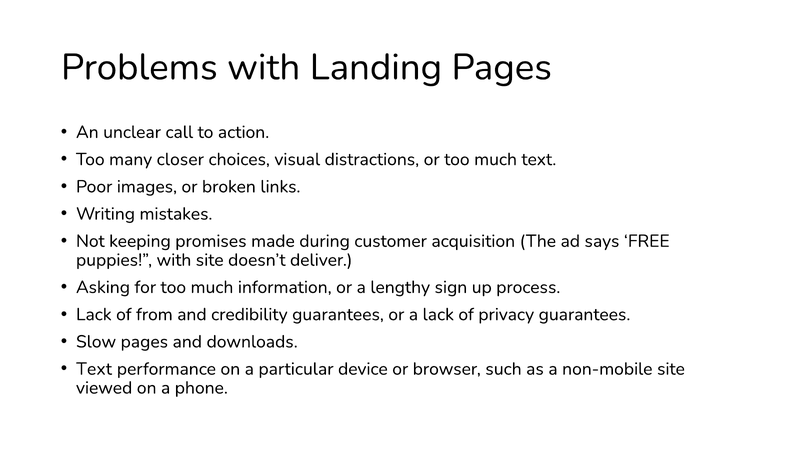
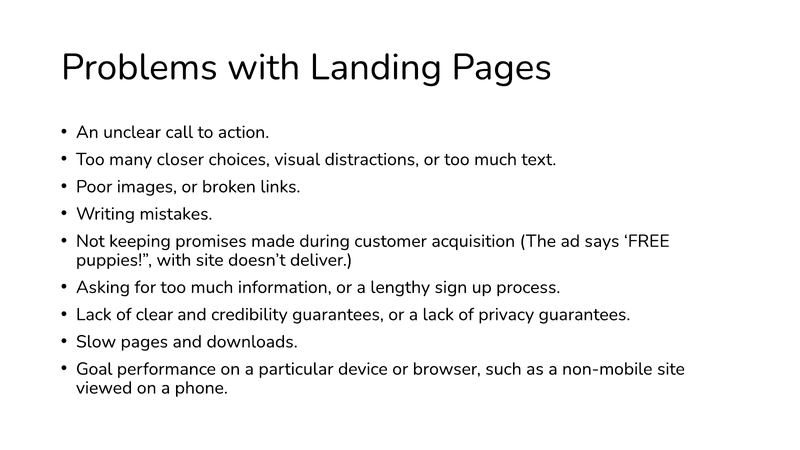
from: from -> clear (154, 314)
Text: Text -> Goal (94, 369)
